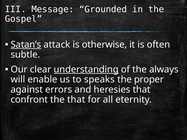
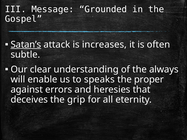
otherwise: otherwise -> increases (104, 45)
understanding underline: present -> none (86, 69)
confront: confront -> deceives (29, 100)
the that: that -> grip (76, 100)
